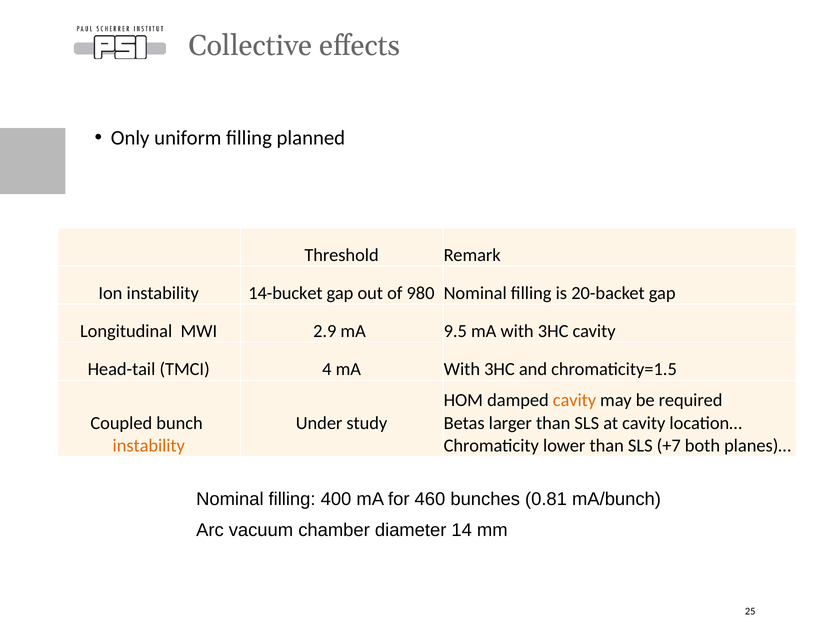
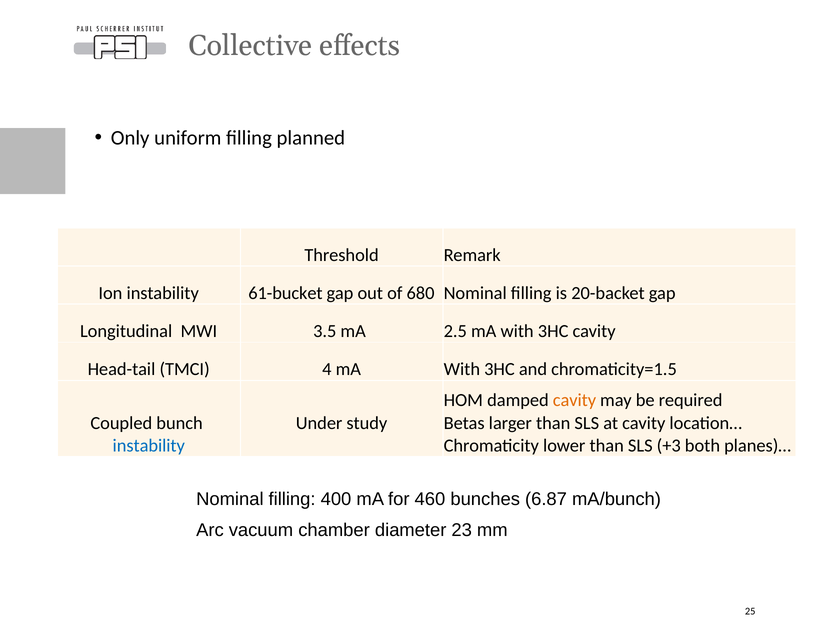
14-bucket: 14-bucket -> 61-bucket (285, 293)
980: 980 -> 680 (421, 293)
2.9: 2.9 -> 3.5 (325, 331)
9.5: 9.5 -> 2.5 (455, 331)
instability colour: orange -> blue (149, 446)
+7: +7 -> +3 (669, 446)
0.81: 0.81 -> 6.87 (546, 499)
14: 14 -> 23 (462, 531)
